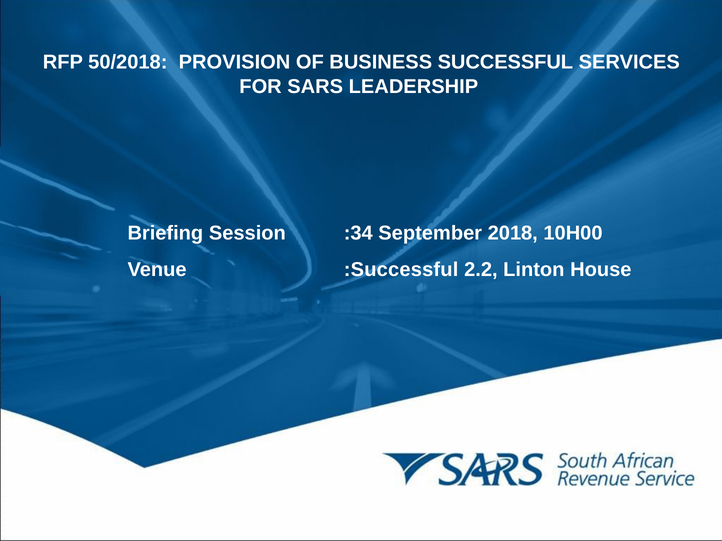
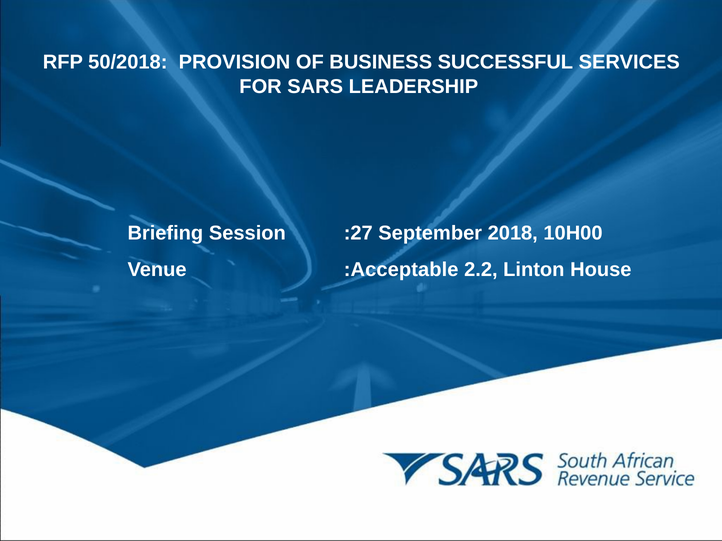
:34: :34 -> :27 (358, 234)
:Successful: :Successful -> :Acceptable (401, 270)
